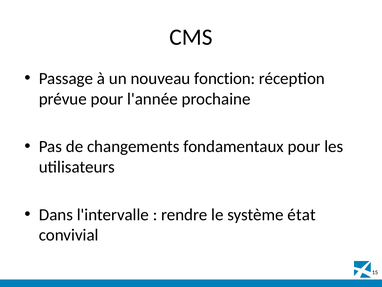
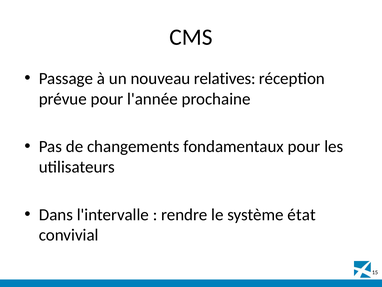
fonction: fonction -> relatives (225, 78)
